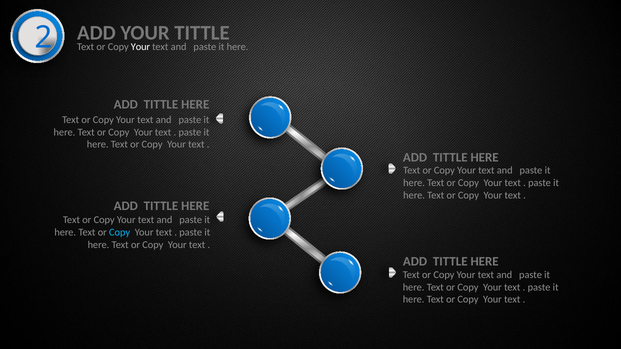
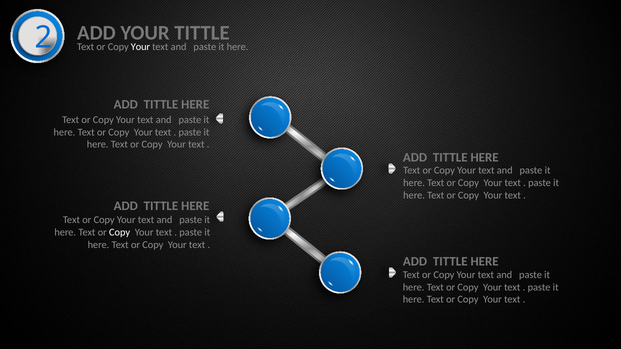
Copy colour: light blue -> white (120, 233)
